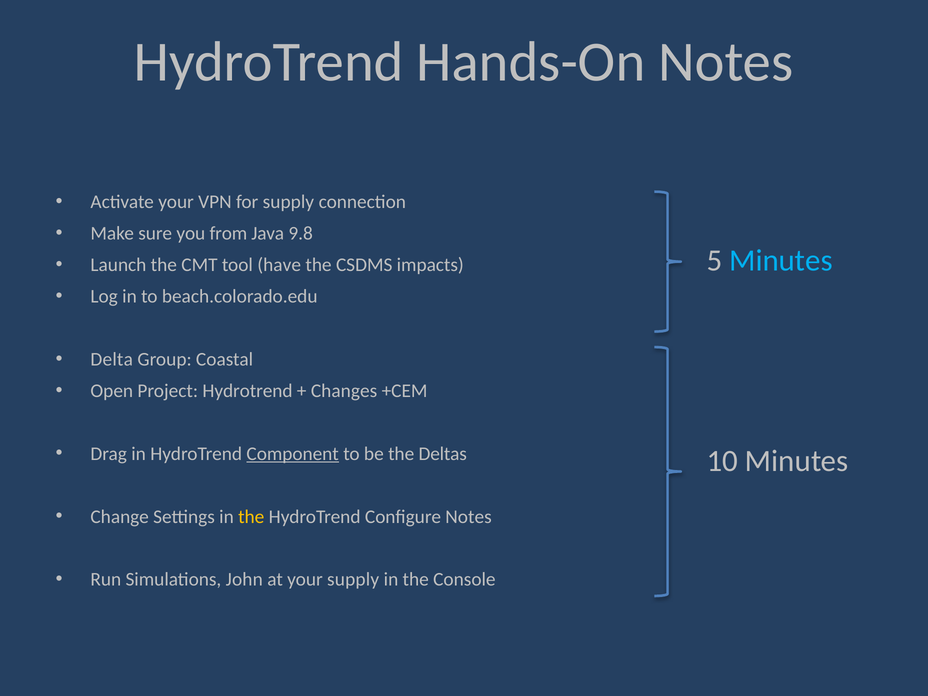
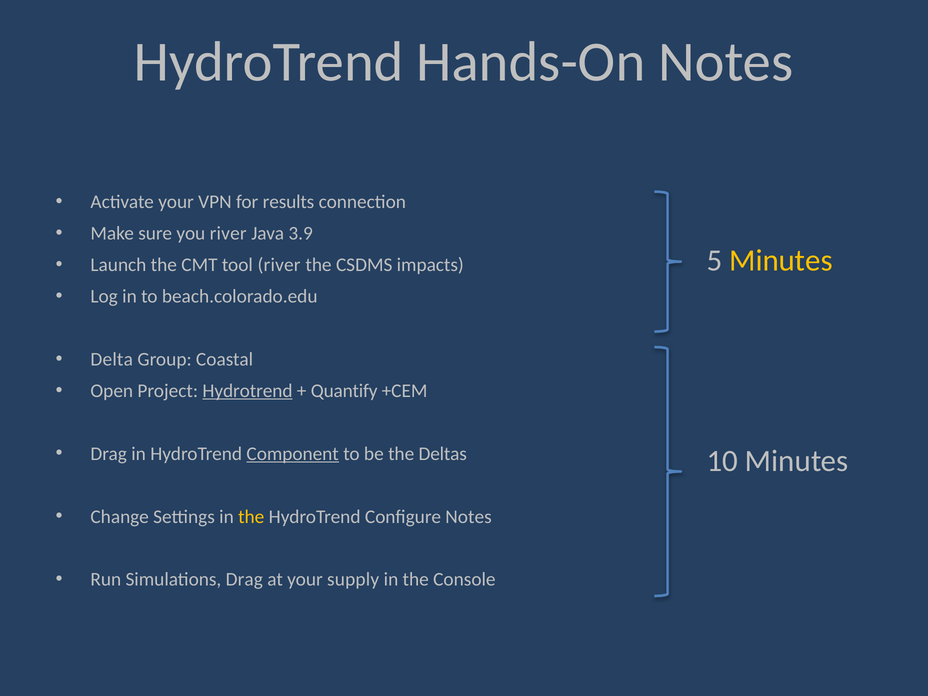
for supply: supply -> results (289, 202)
you from: from -> river (228, 234)
9.8: 9.8 -> 3.9 (301, 234)
Minutes colour: light blue -> yellow (781, 261)
tool have: have -> river (279, 265)
Hydrotrend underline: none -> present (248, 391)
Changes: Changes -> Quantify (344, 391)
Simulations John: John -> Drag (244, 580)
